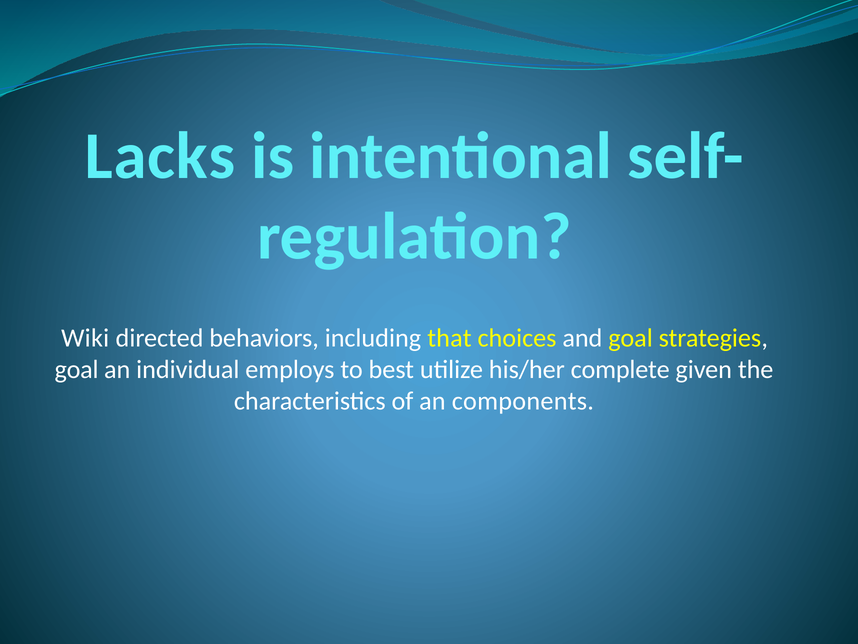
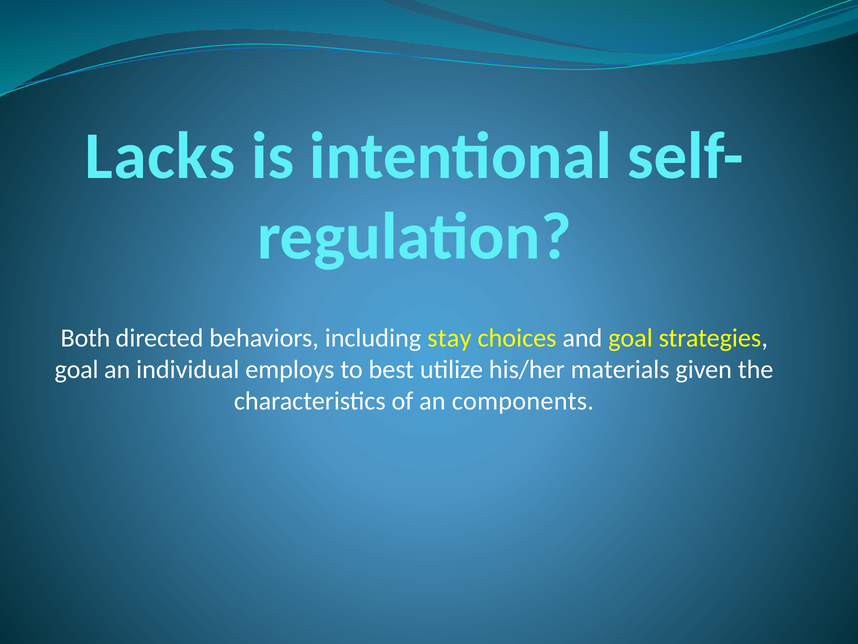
Wiki: Wiki -> Both (85, 338)
that: that -> stay (449, 338)
complete: complete -> materials (620, 369)
